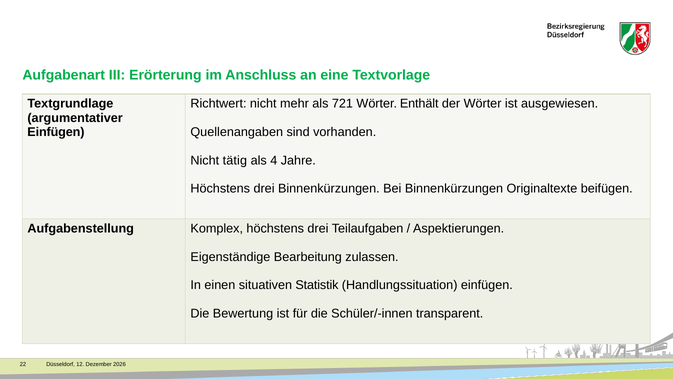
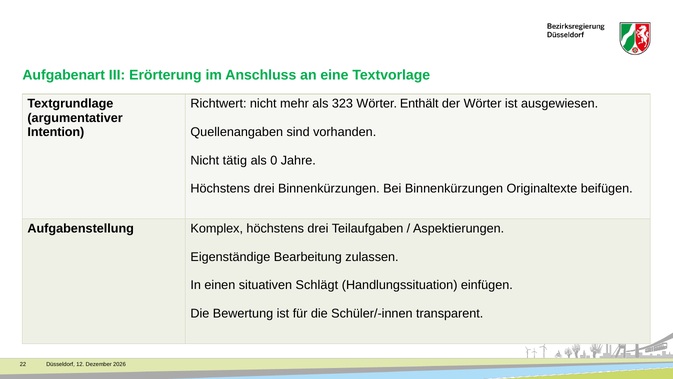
721: 721 -> 323 (342, 104)
Einfügen: Einfügen -> Intention (56, 132)
4: 4 -> 0 (274, 160)
Statistik: Statistik -> Schlägt (317, 285)
